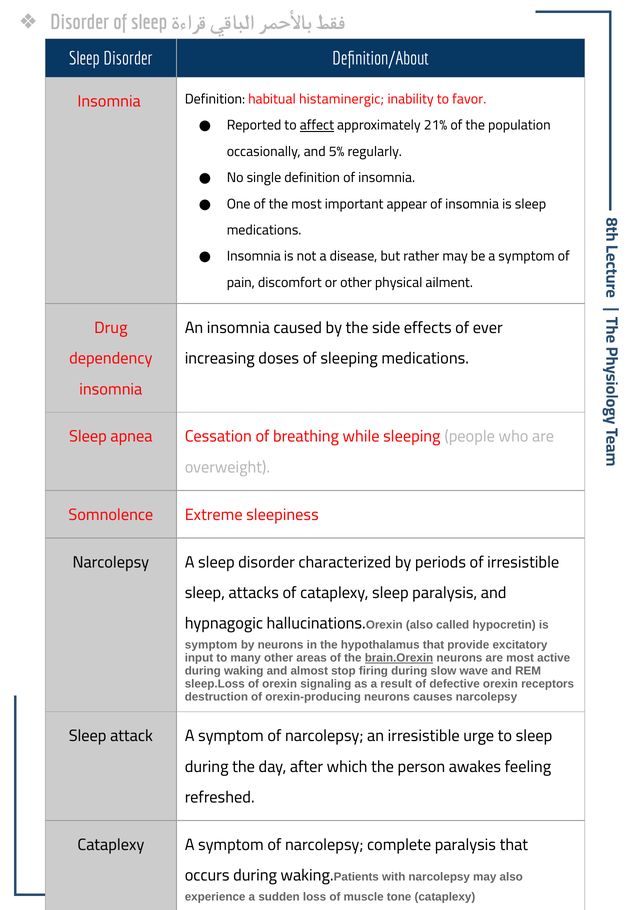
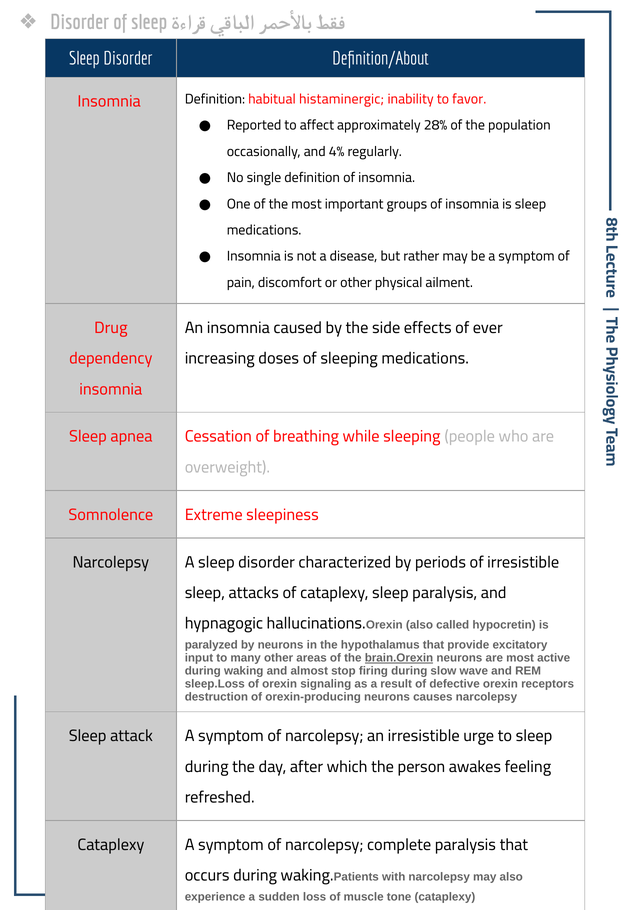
affect underline: present -> none (317, 125)
21%: 21% -> 28% (436, 125)
5%: 5% -> 4% (337, 152)
appear: appear -> groups (407, 204)
symptom: symptom -> paralyzed (211, 645)
